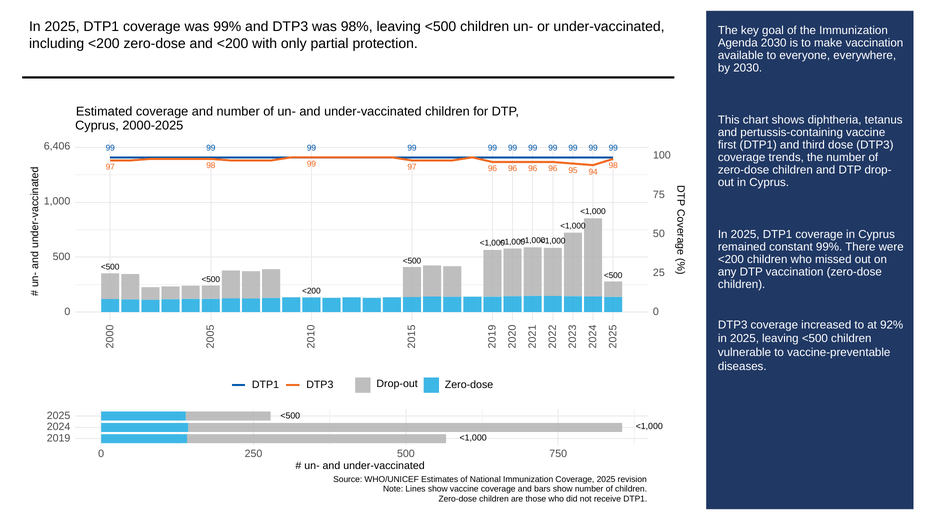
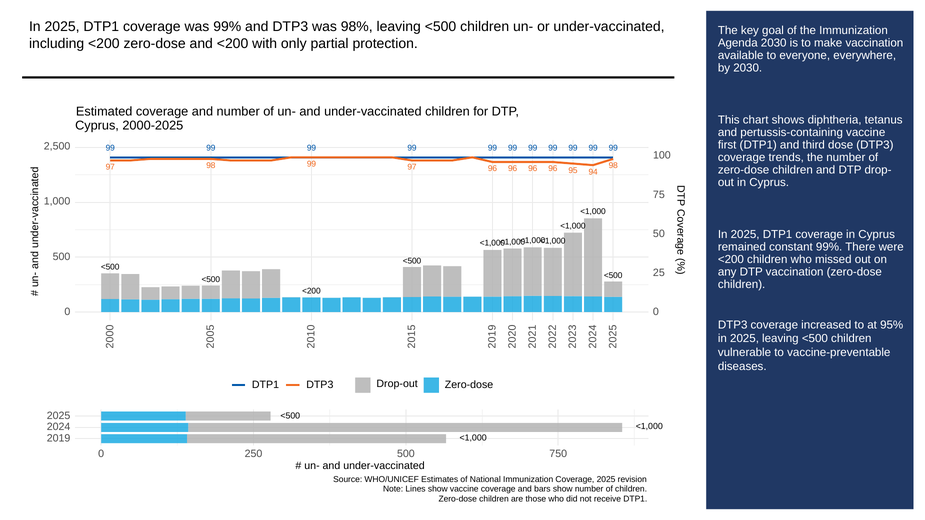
6,406: 6,406 -> 2,500 (57, 147)
92%: 92% -> 95% (892, 325)
